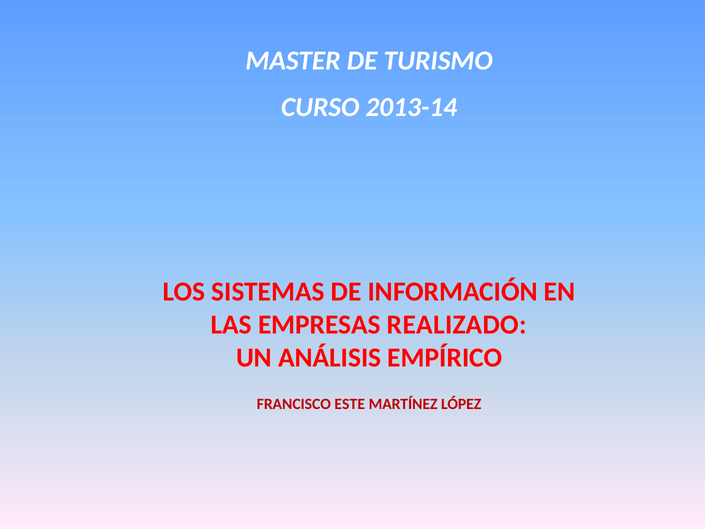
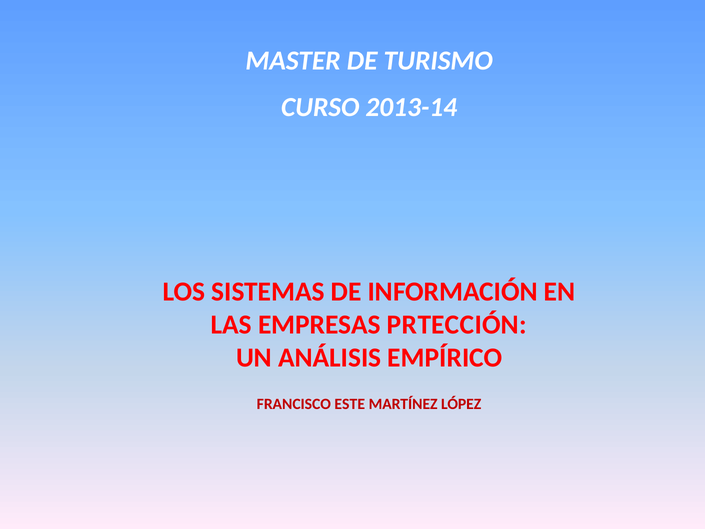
REALIZADO: REALIZADO -> PRTECCIÓN (457, 325)
